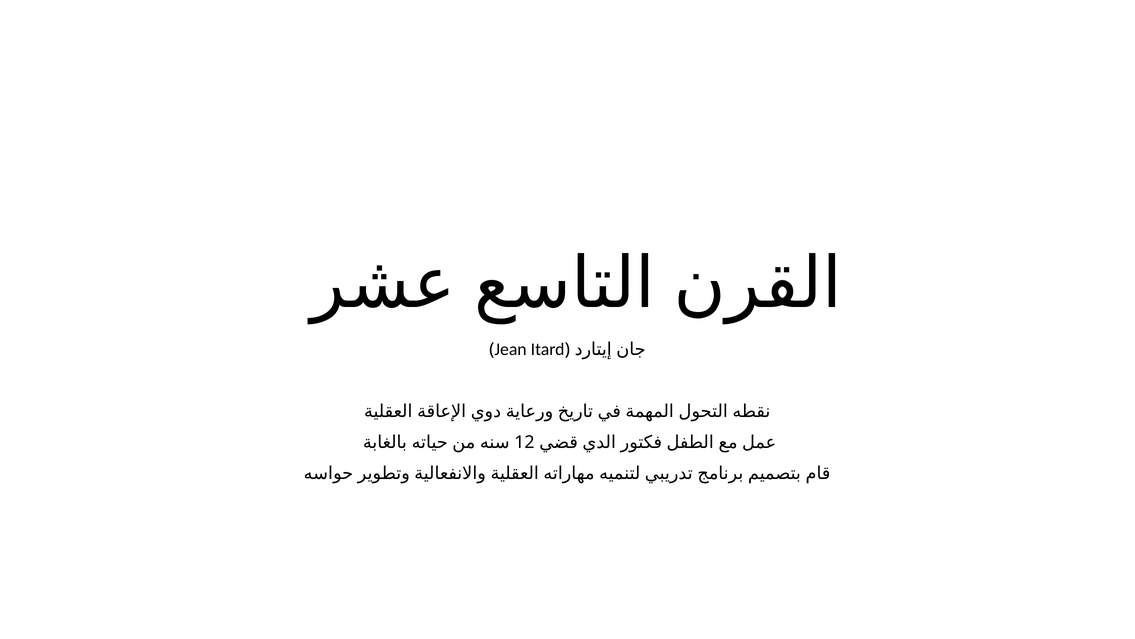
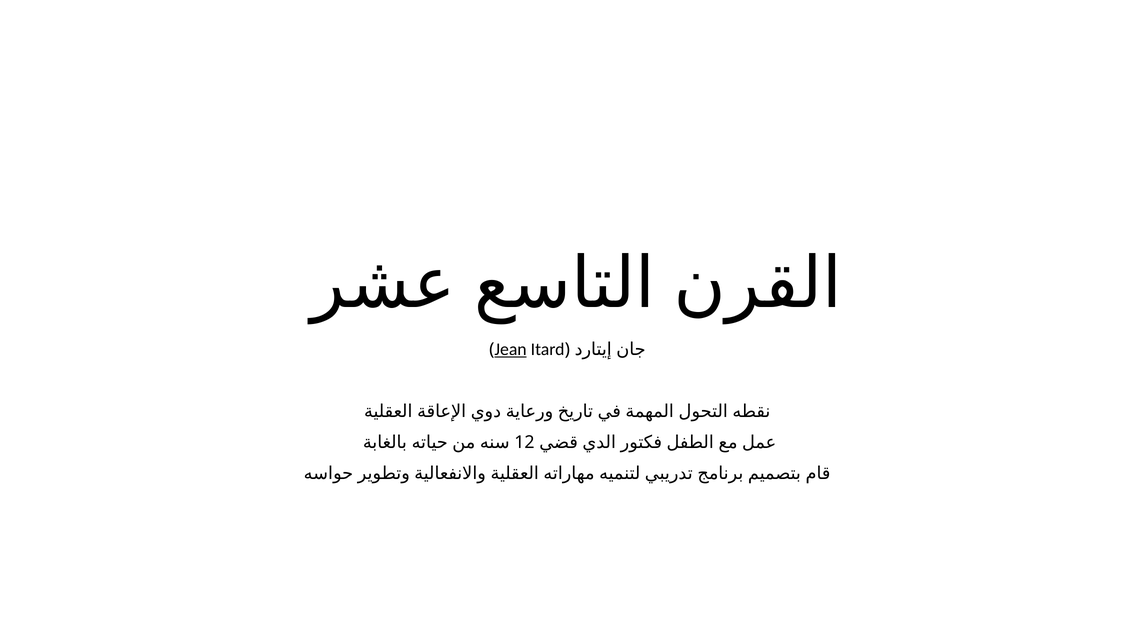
Jean underline: none -> present (511, 349)
